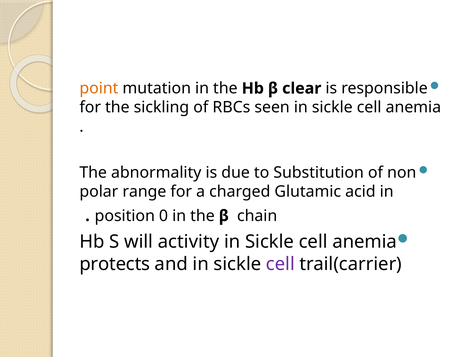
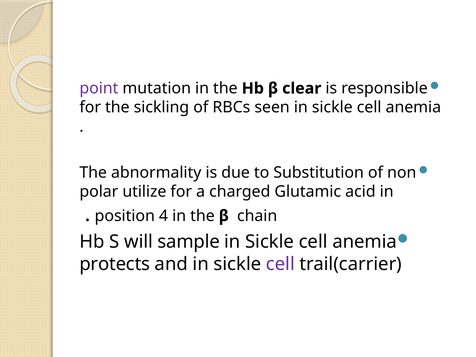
point colour: orange -> purple (99, 88)
range: range -> utilize (144, 191)
0: 0 -> 4 (164, 216)
activity: activity -> sample (189, 242)
